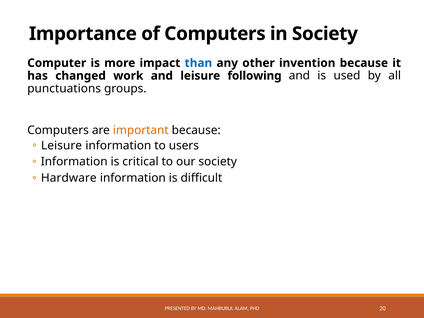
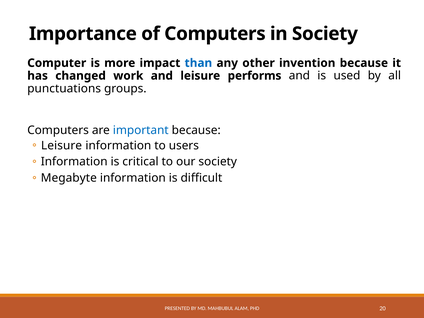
following: following -> performs (255, 76)
important colour: orange -> blue (141, 130)
Hardware: Hardware -> Megabyte (69, 178)
